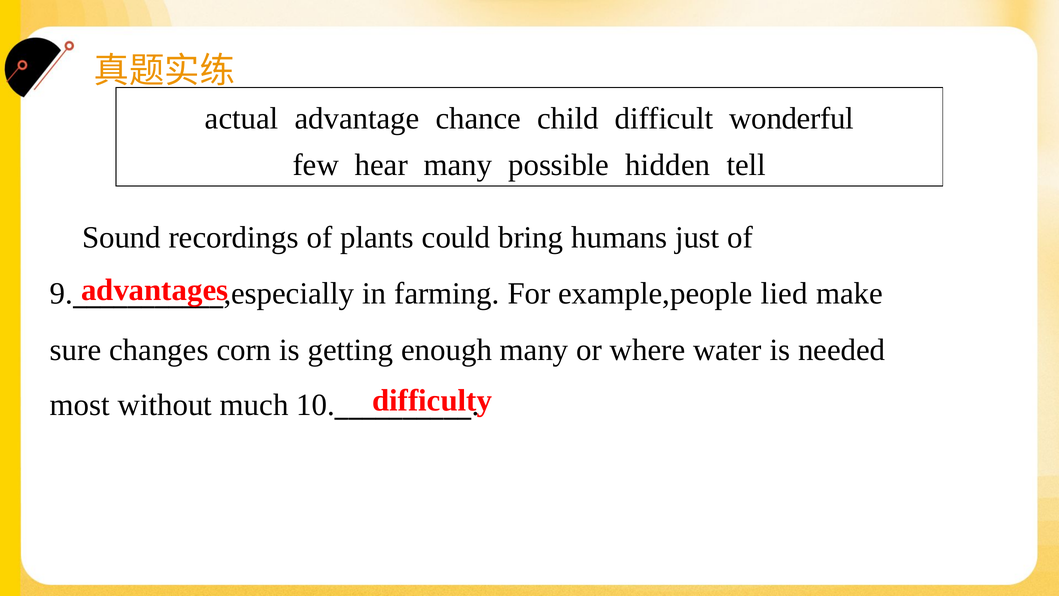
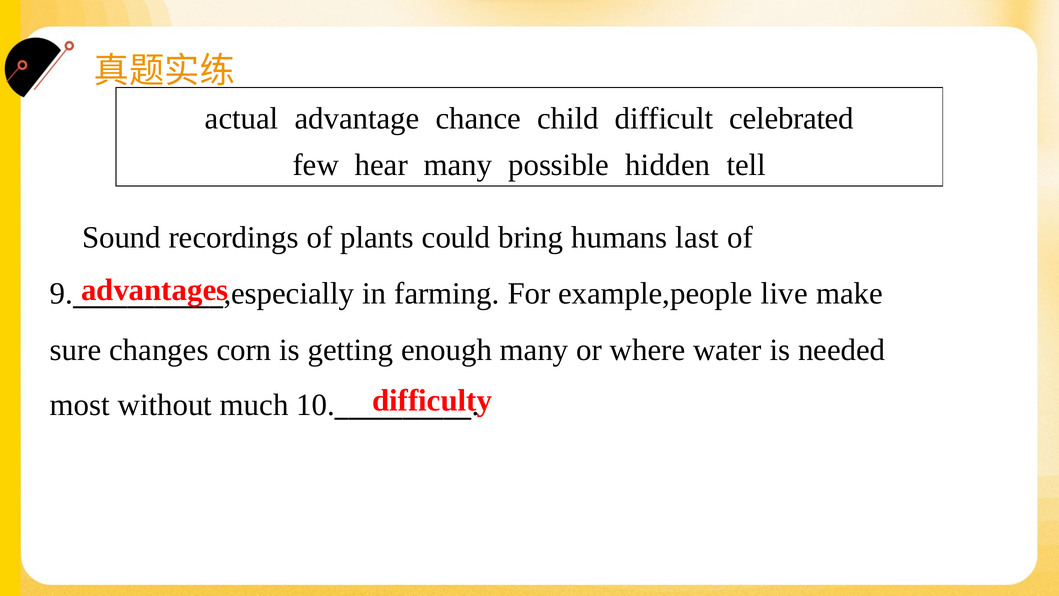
wonderful: wonderful -> celebrated (792, 118)
just: just -> last (697, 237)
lied: lied -> live (784, 294)
